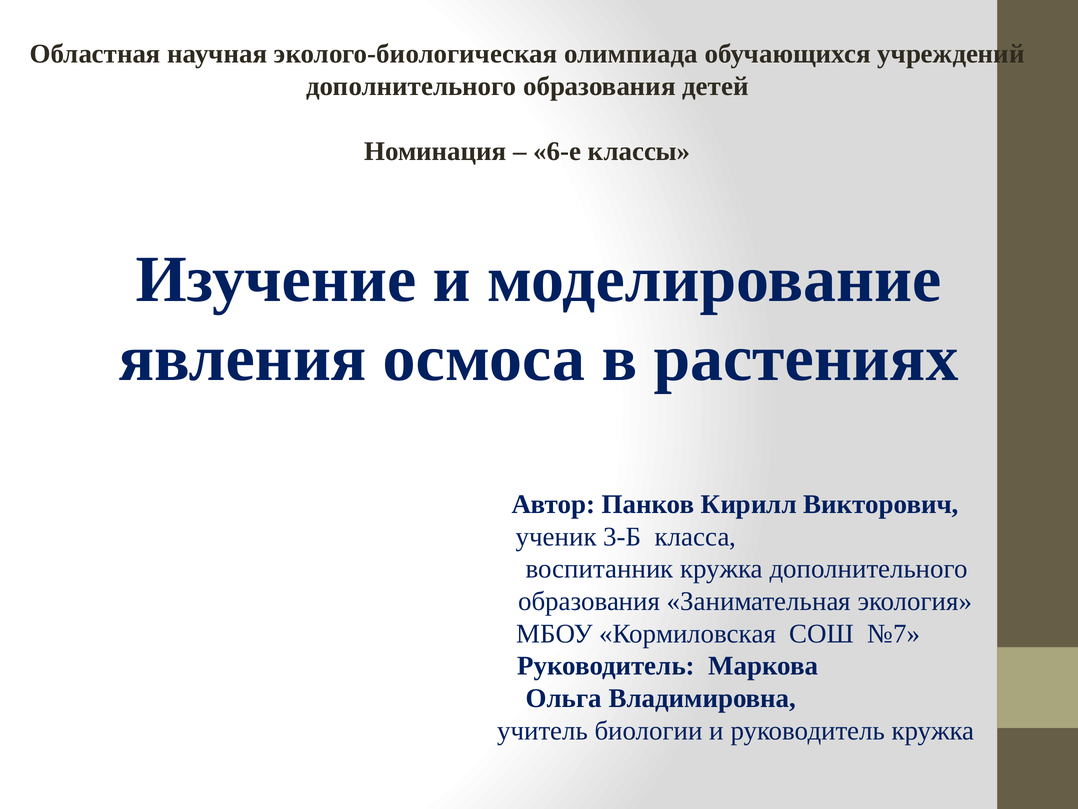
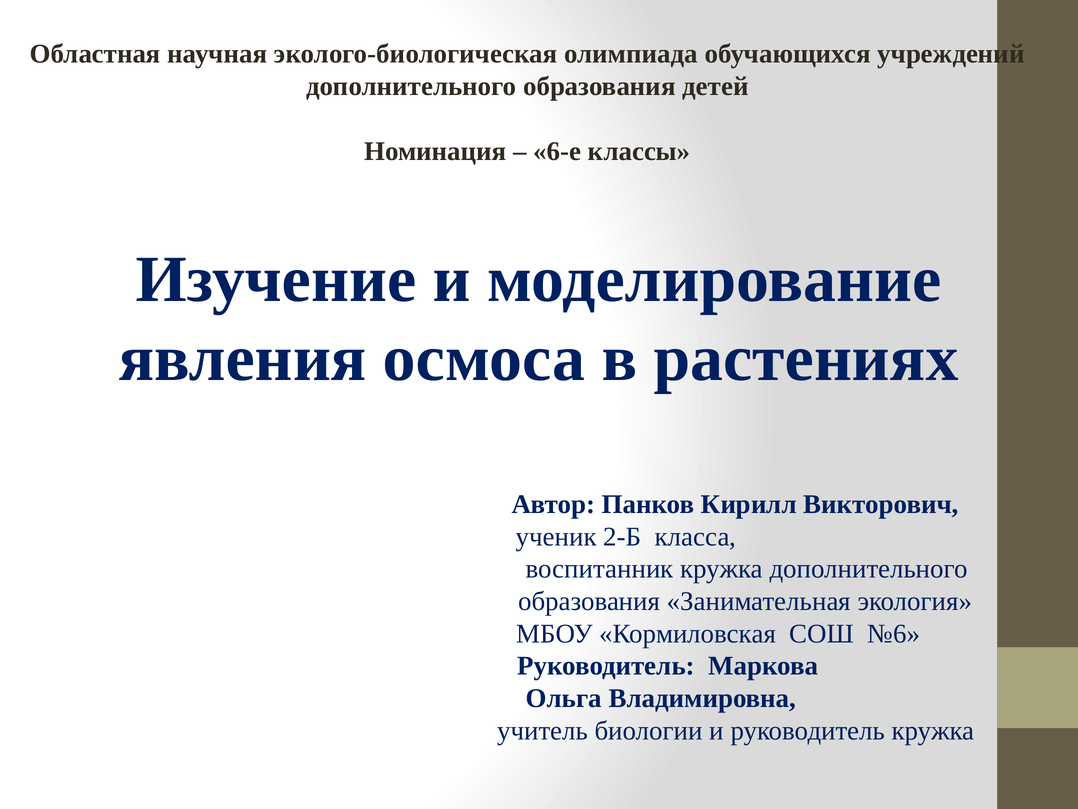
3-Б: 3-Б -> 2-Б (622, 536)
№7: №7 -> №6 (894, 633)
